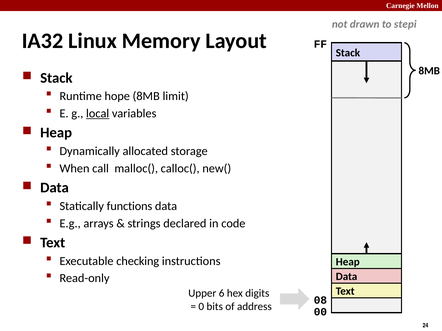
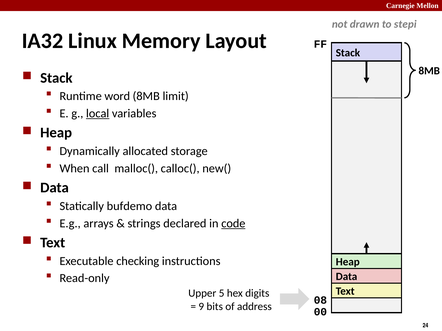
hope: hope -> word (117, 96)
functions: functions -> bufdemo (129, 206)
code underline: none -> present (233, 224)
6: 6 -> 5 (222, 294)
0: 0 -> 9 (201, 307)
